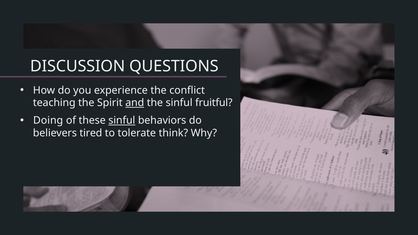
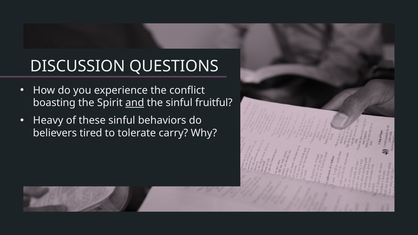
teaching: teaching -> boasting (54, 103)
Doing: Doing -> Heavy (48, 121)
sinful underline: present -> none (122, 121)
think: think -> carry (173, 133)
